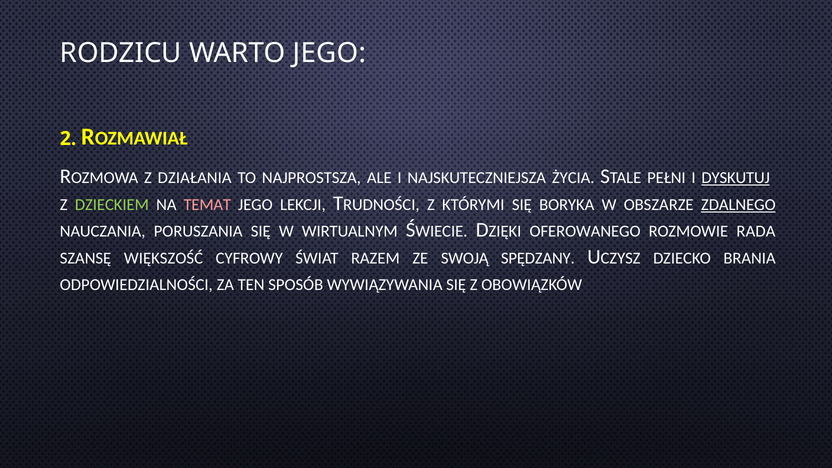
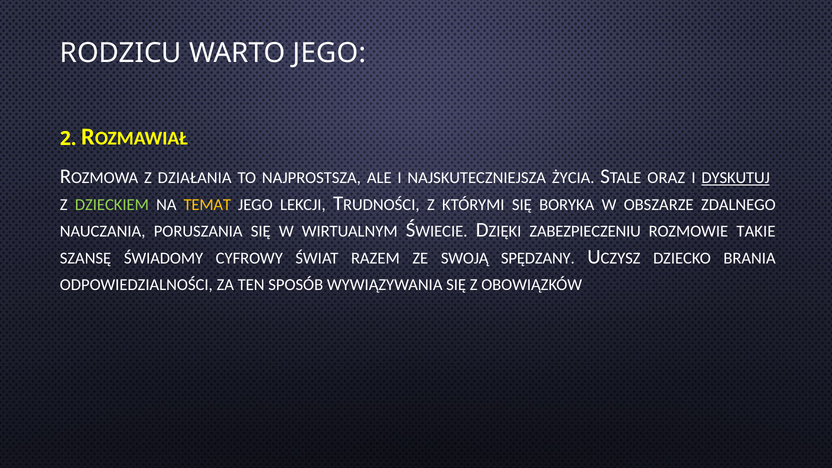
PEŁNI: PEŁNI -> ORAZ (666, 178)
TEMAT colour: pink -> yellow (207, 205)
ZDALNEGO underline: present -> none (738, 205)
OFEROWANEGO: OFEROWANEGO -> ZABEZPIECZENIU (585, 231)
RADA: RADA -> TAKIE (756, 231)
WIĘKSZOŚĆ: WIĘKSZOŚĆ -> ŚWIADOMY (164, 258)
